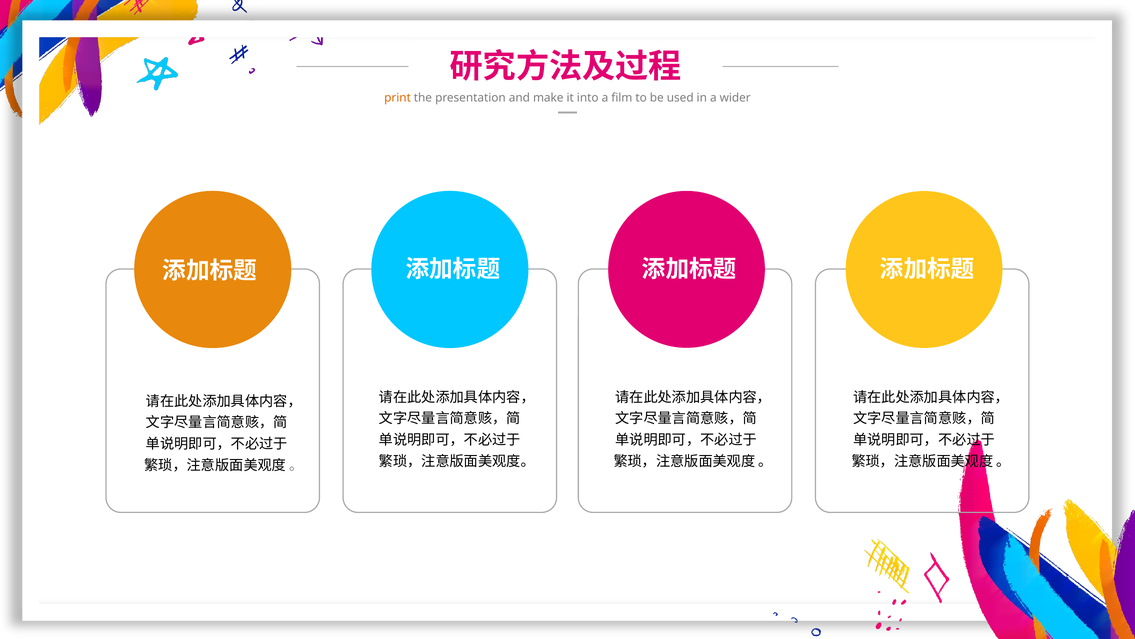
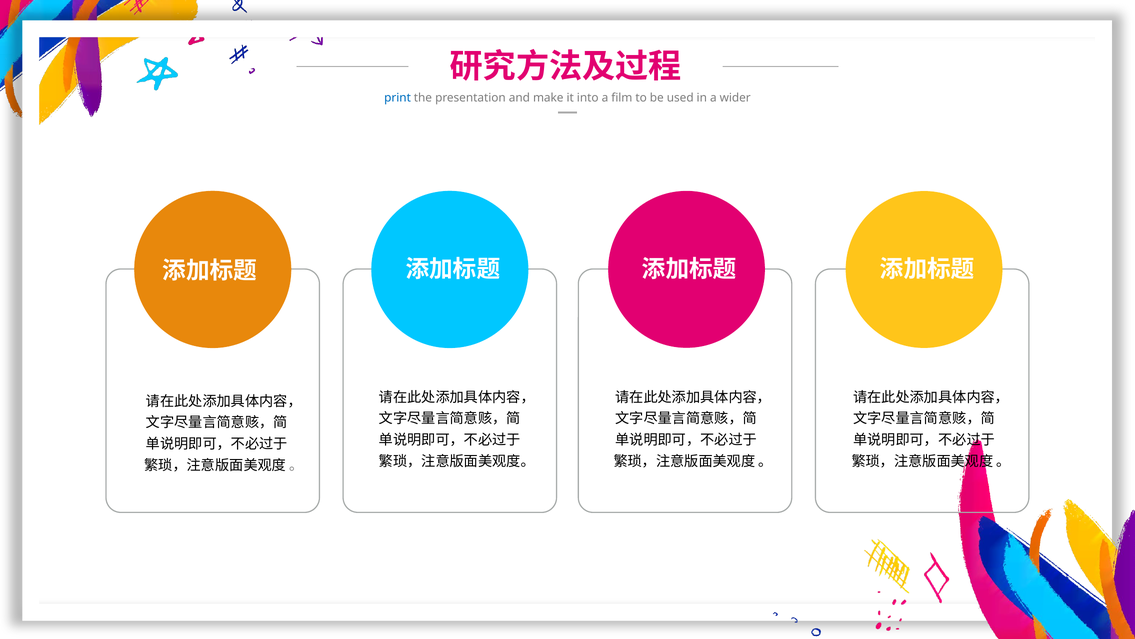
print colour: orange -> blue (398, 98)
